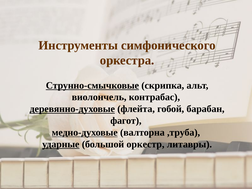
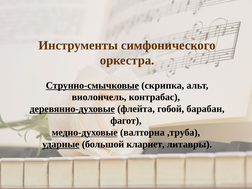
оркестр: оркестр -> кларнет (146, 144)
